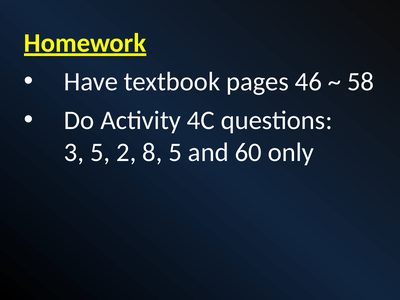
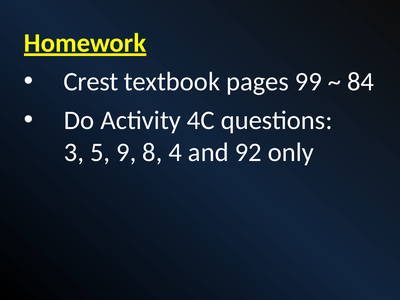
Have: Have -> Crest (91, 82)
46: 46 -> 99 (308, 82)
58: 58 -> 84 (361, 82)
2: 2 -> 9 (126, 152)
8 5: 5 -> 4 (175, 152)
60: 60 -> 92 (248, 152)
